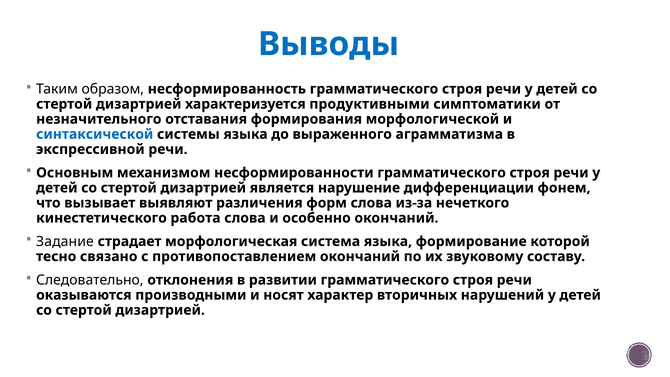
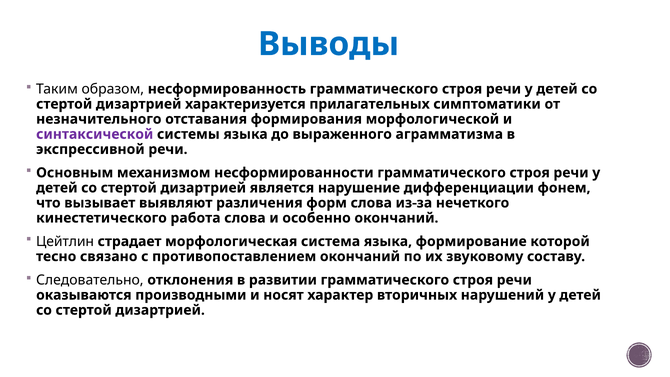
продуктивными: продуктивными -> прилагательных (370, 104)
синтаксической colour: blue -> purple (95, 134)
Задание: Задание -> Цейтлин (65, 241)
